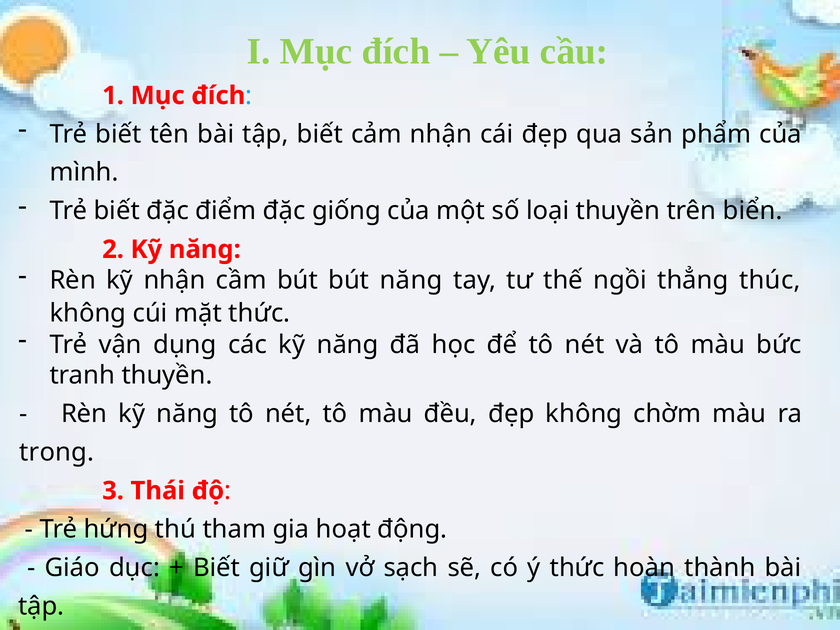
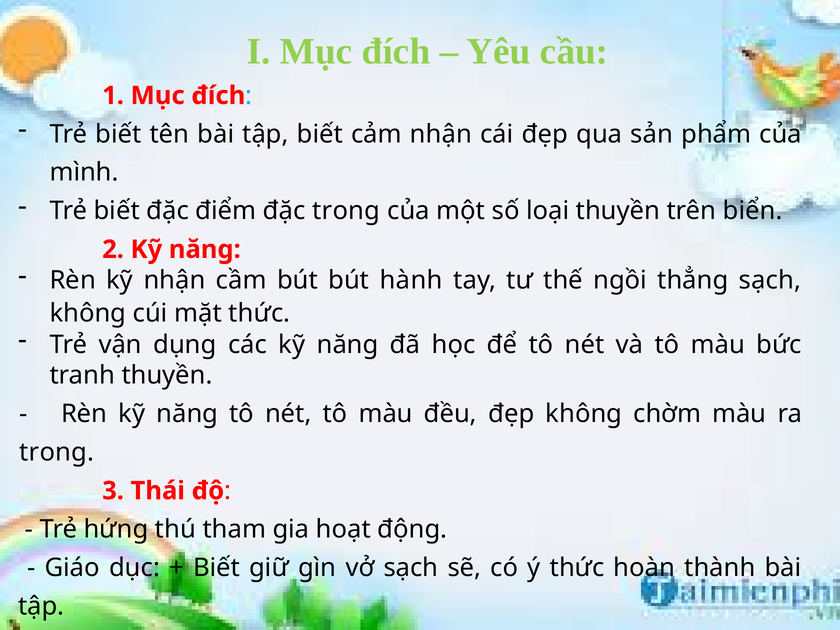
đặc giống: giống -> trong (346, 211)
bút năng: năng -> hành (411, 280)
thẳng thúc: thúc -> sạch (770, 280)
